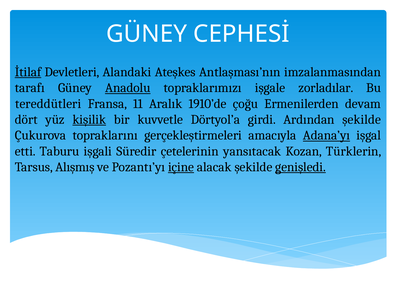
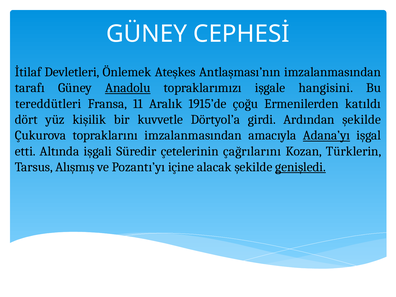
İtilaf underline: present -> none (28, 72)
Alandaki: Alandaki -> Önlemek (127, 72)
zorladılar: zorladılar -> hangisini (326, 88)
1910’de: 1910’de -> 1915’de (208, 104)
devam: devam -> katıldı (363, 104)
kişilik underline: present -> none (89, 120)
topraklarını gerçekleştirmeleri: gerçekleştirmeleri -> imzalanmasından (193, 135)
Taburu: Taburu -> Altında (59, 151)
yansıtacak: yansıtacak -> çağrılarını (252, 151)
içine underline: present -> none (181, 167)
